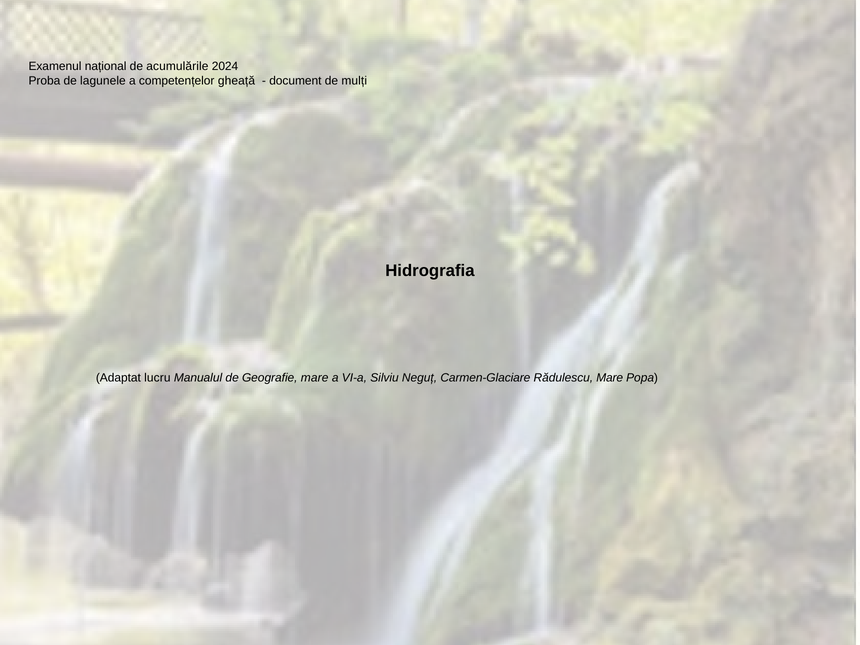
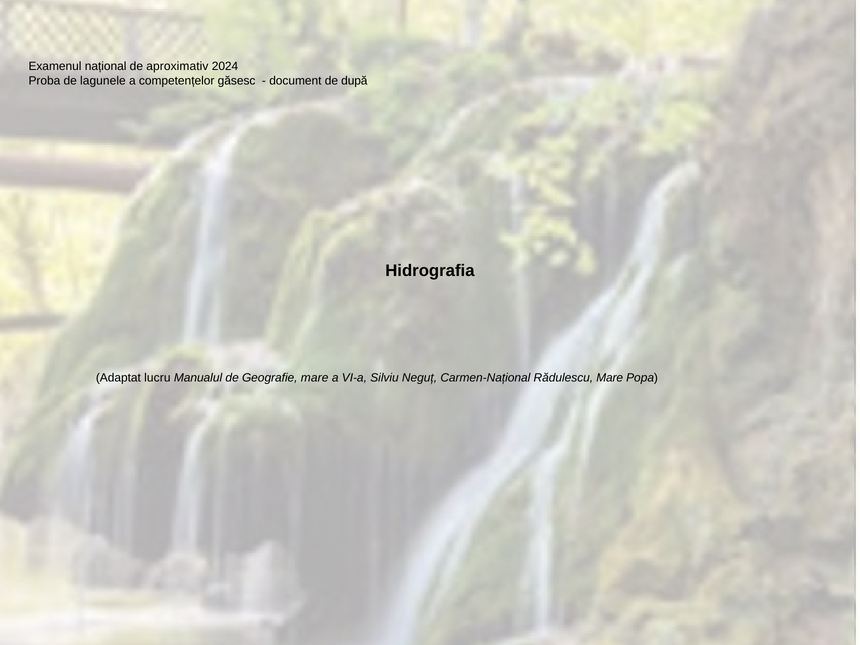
acumulările: acumulările -> aproximativ (177, 66)
gheață: gheață -> găsesc (237, 81)
mulți: mulți -> după (354, 81)
Carmen-Glaciare: Carmen-Glaciare -> Carmen-Național (485, 378)
